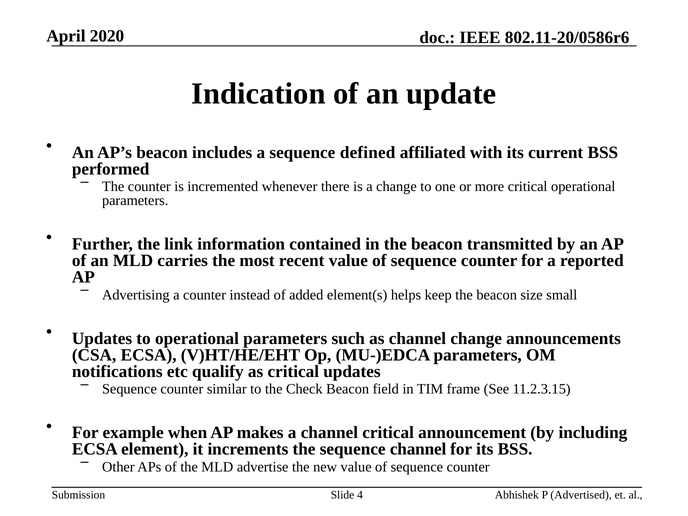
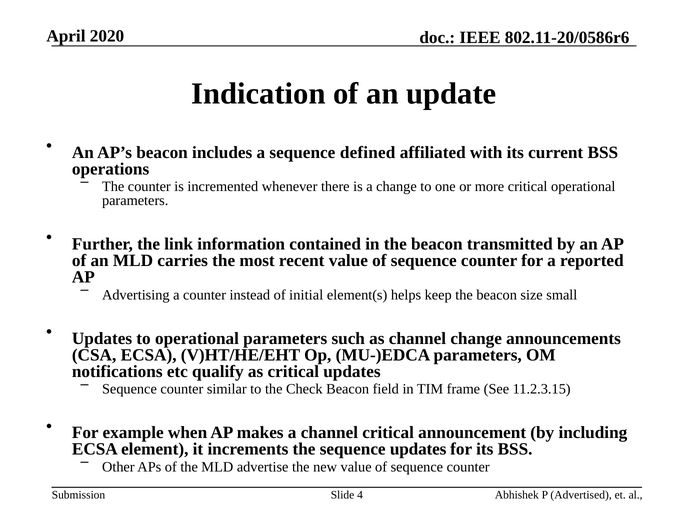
performed: performed -> operations (111, 169)
added: added -> initial (306, 295)
sequence channel: channel -> updates (418, 449)
